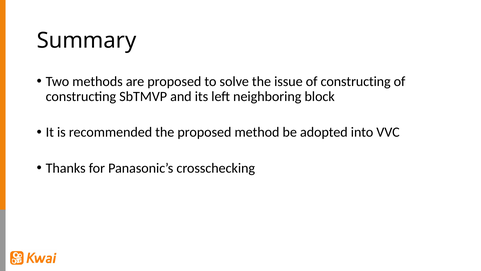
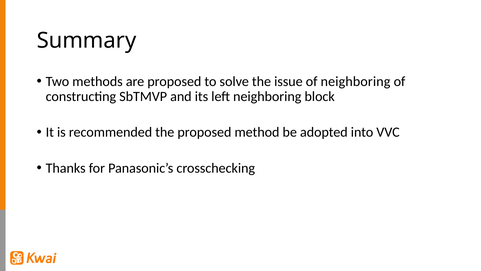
issue of constructing: constructing -> neighboring (356, 81)
